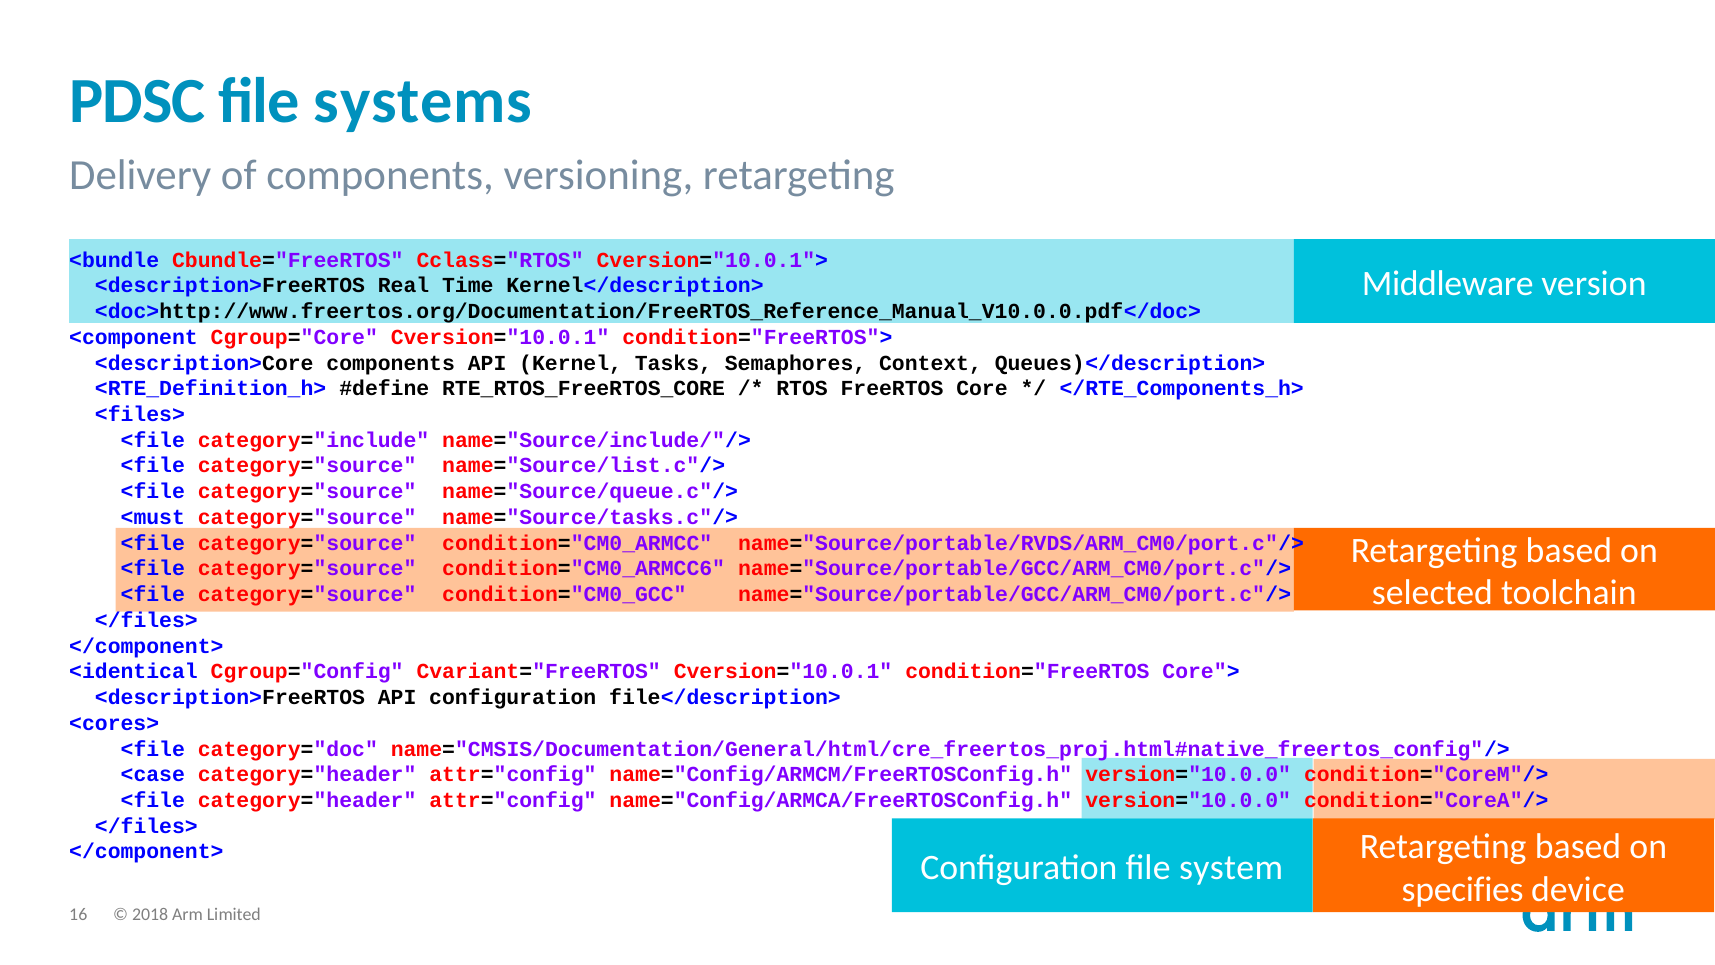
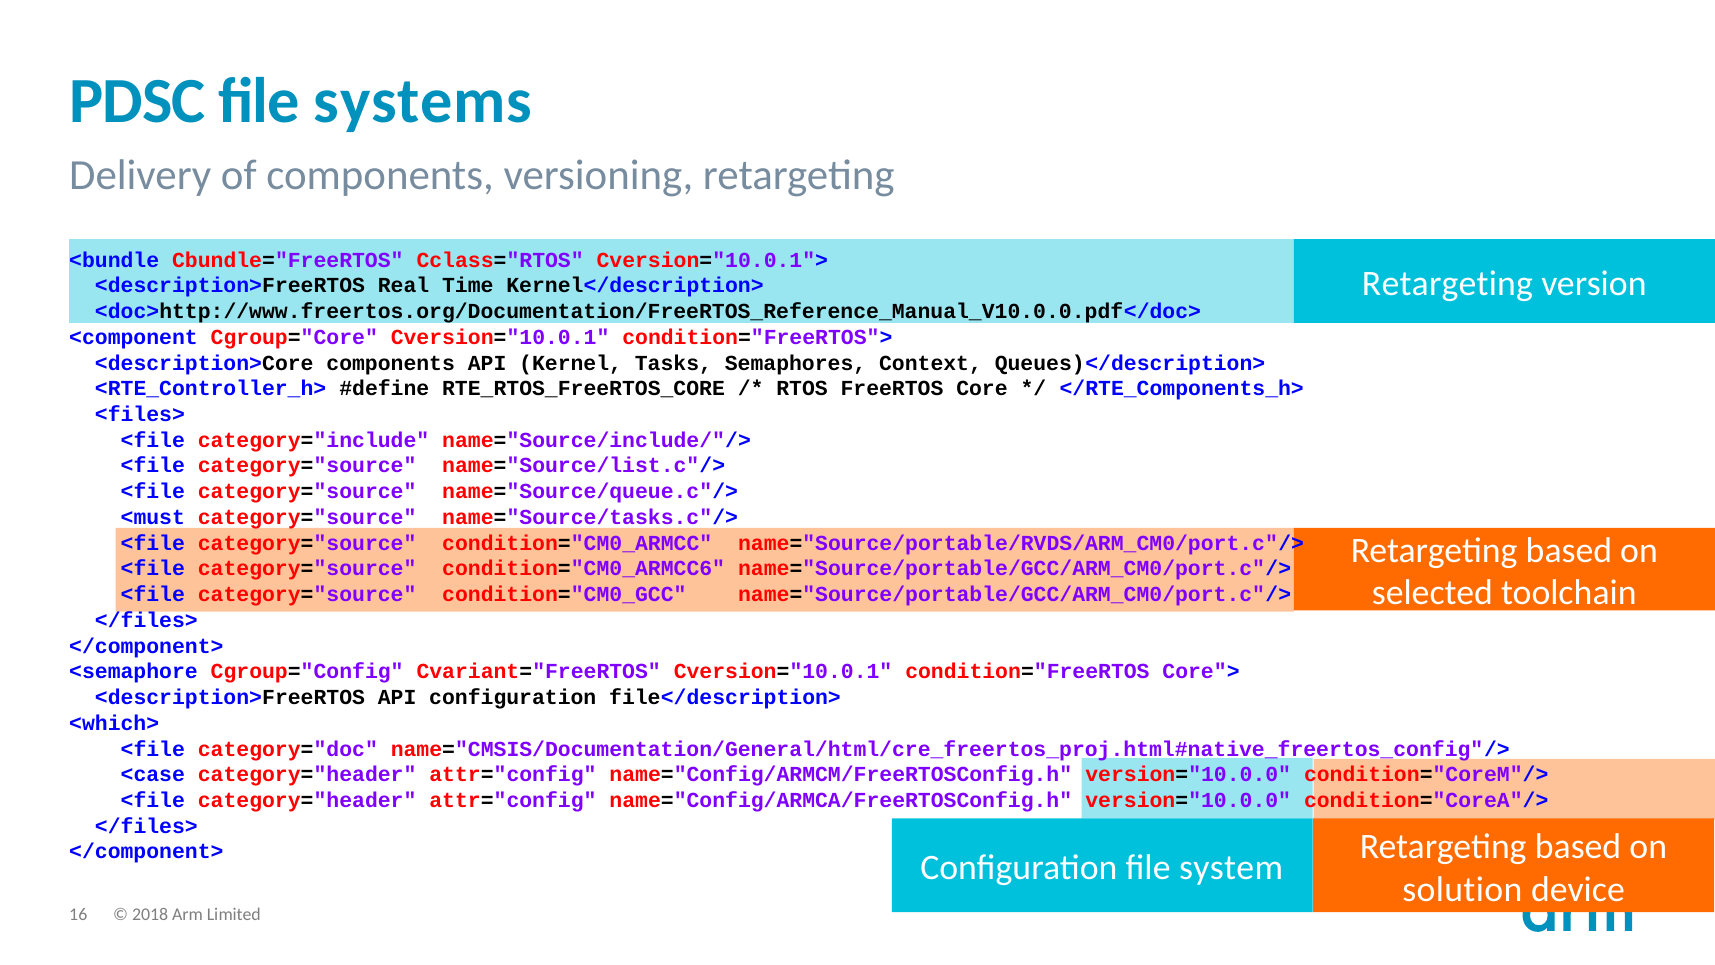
Middleware: Middleware -> Retargeting (1447, 284)
<RTE_Definition_h>: <RTE_Definition_h> -> <RTE_Controller_h> (211, 389)
<identical: <identical -> <semaphore (133, 672)
<cores>: <cores> -> <which> (114, 723)
specifies: specifies -> solution (1462, 889)
